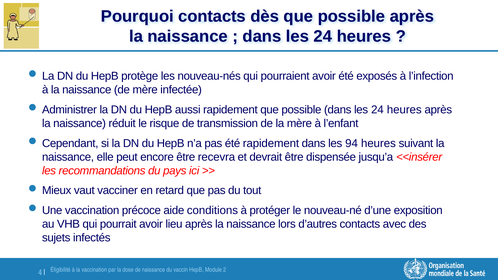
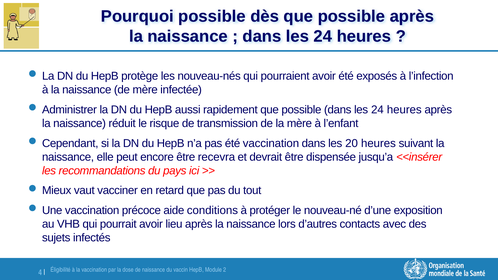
Pourquoi contacts: contacts -> possible (212, 16)
été rapidement: rapidement -> vaccination (271, 143)
94: 94 -> 20 (352, 143)
